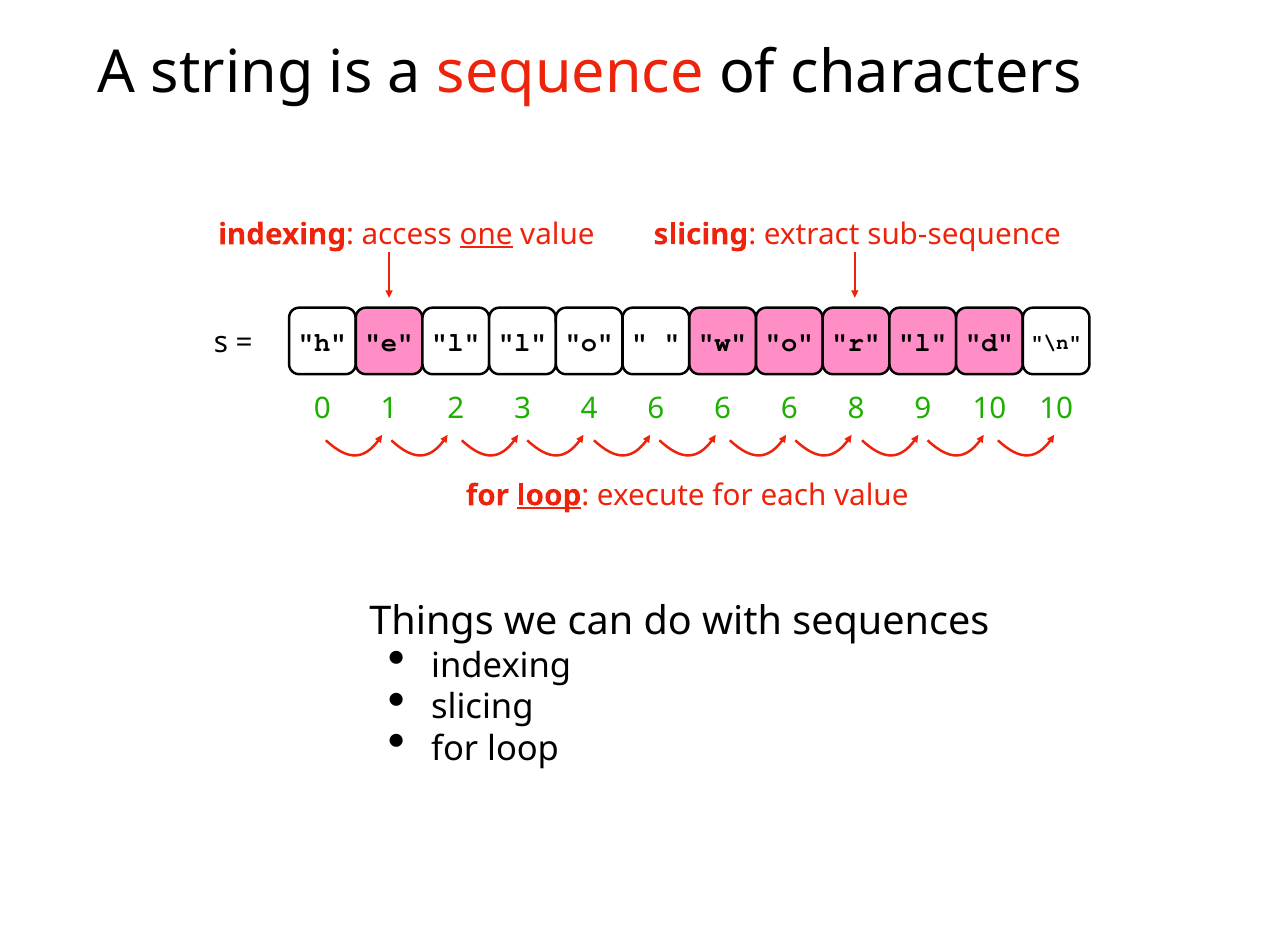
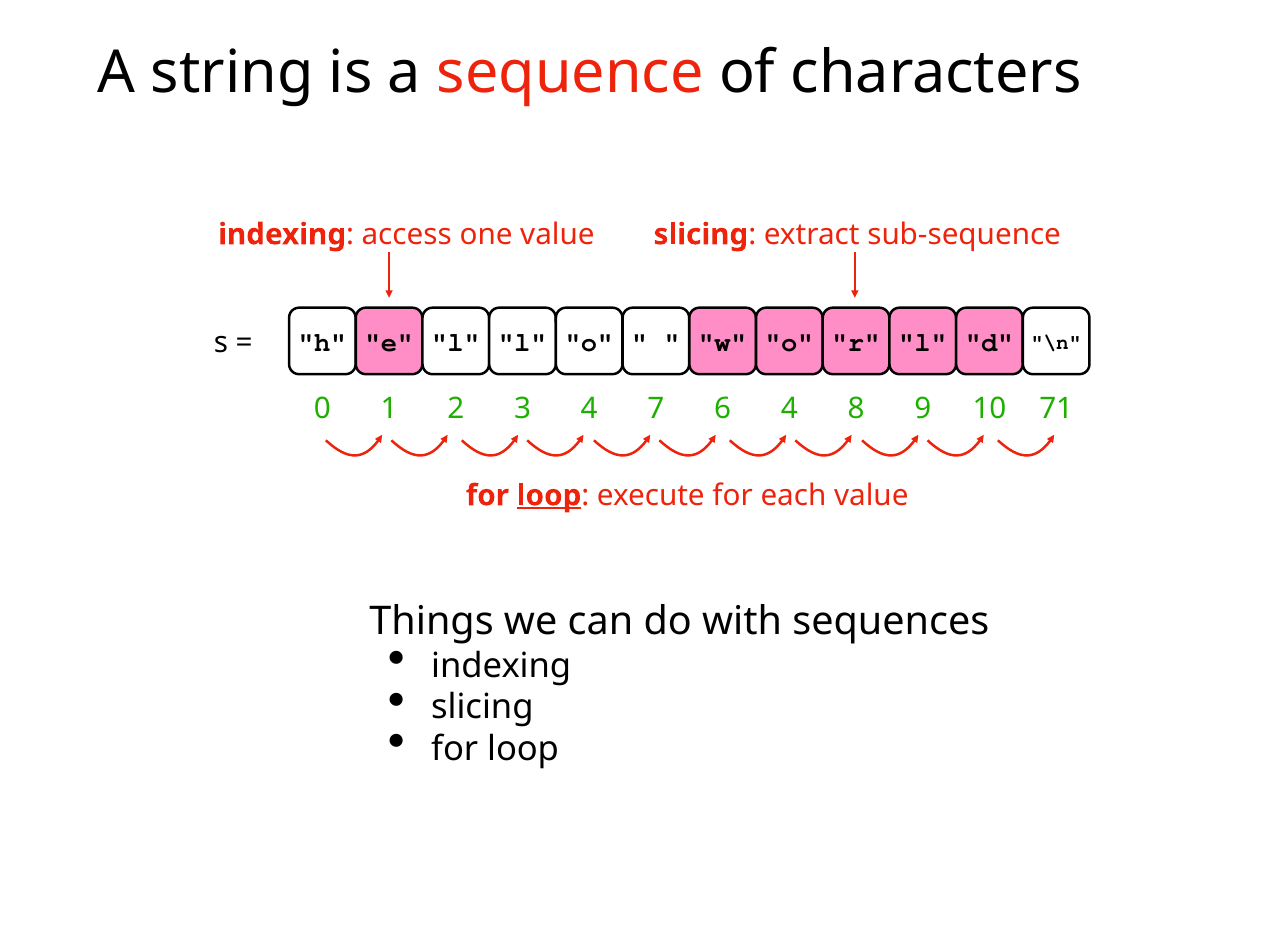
one underline: present -> none (486, 235)
4 6: 6 -> 7 (656, 409)
6: 6 -> 4 (789, 409)
10 10: 10 -> 71 (1056, 409)
